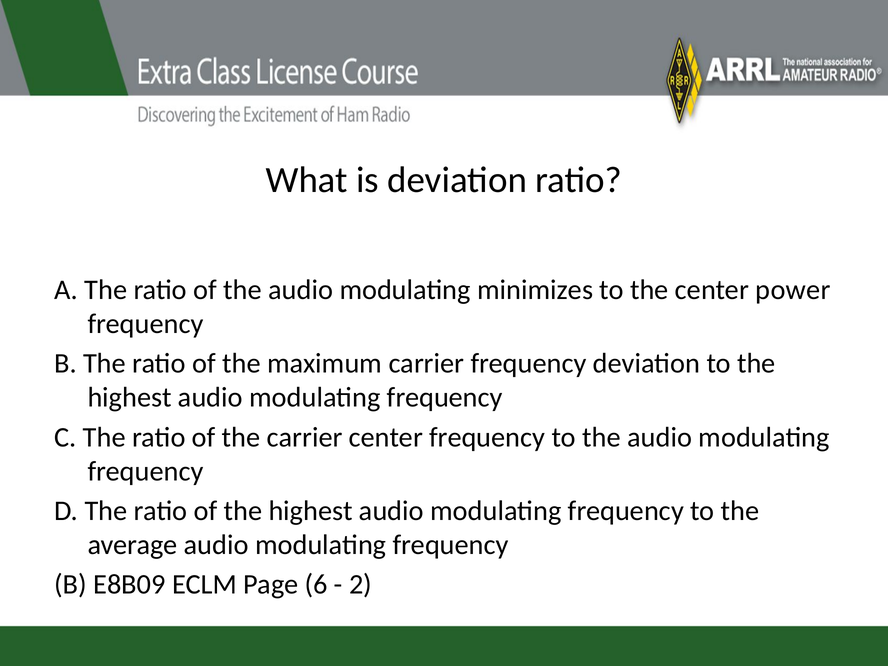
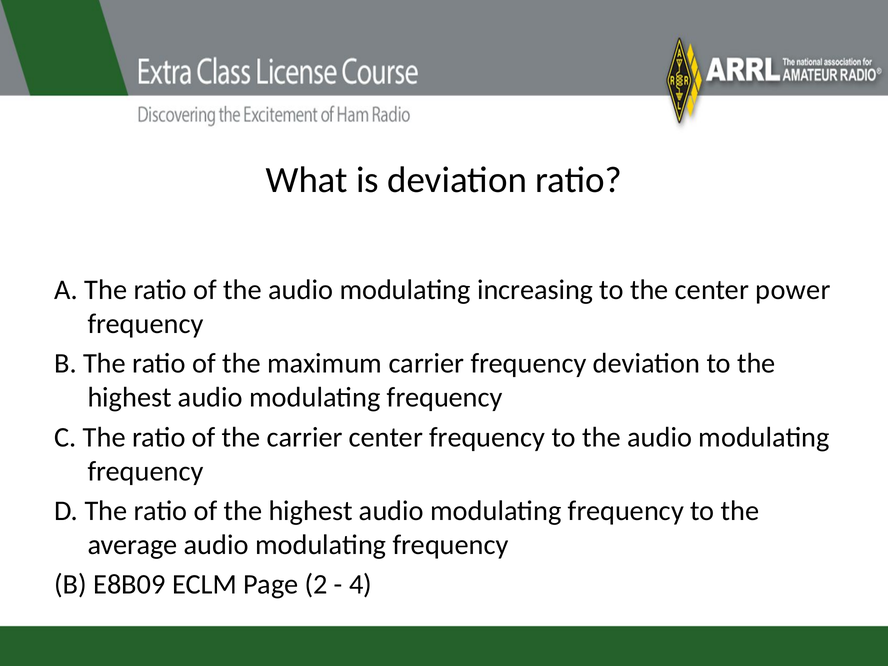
minimizes: minimizes -> increasing (535, 290)
6: 6 -> 2 (316, 585)
2: 2 -> 4 (361, 585)
